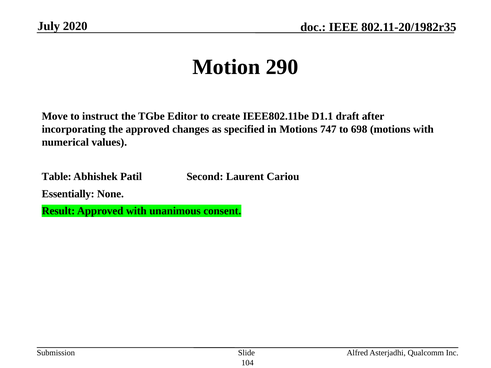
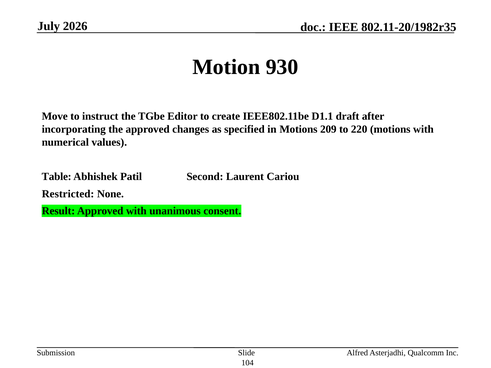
2020: 2020 -> 2026 (75, 26)
290: 290 -> 930 (282, 67)
747: 747 -> 209 (328, 129)
698: 698 -> 220 (359, 129)
Essentially: Essentially -> Restricted (68, 194)
